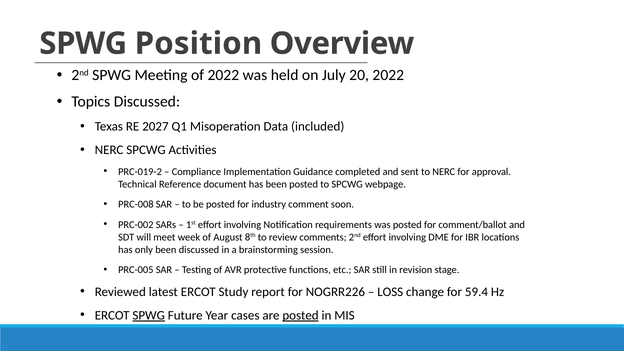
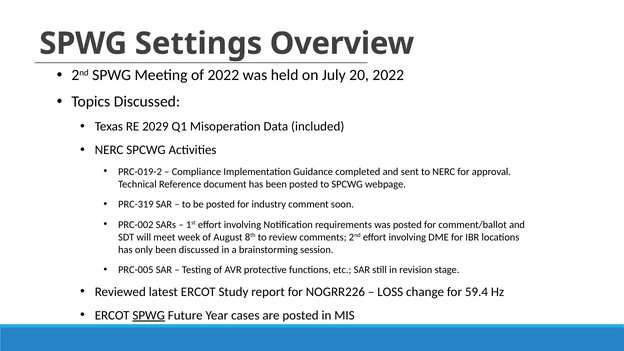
Position: Position -> Settings (199, 44)
2027: 2027 -> 2029 (155, 127)
PRC-008: PRC-008 -> PRC-319 (136, 204)
posted underline: present -> none (301, 315)
